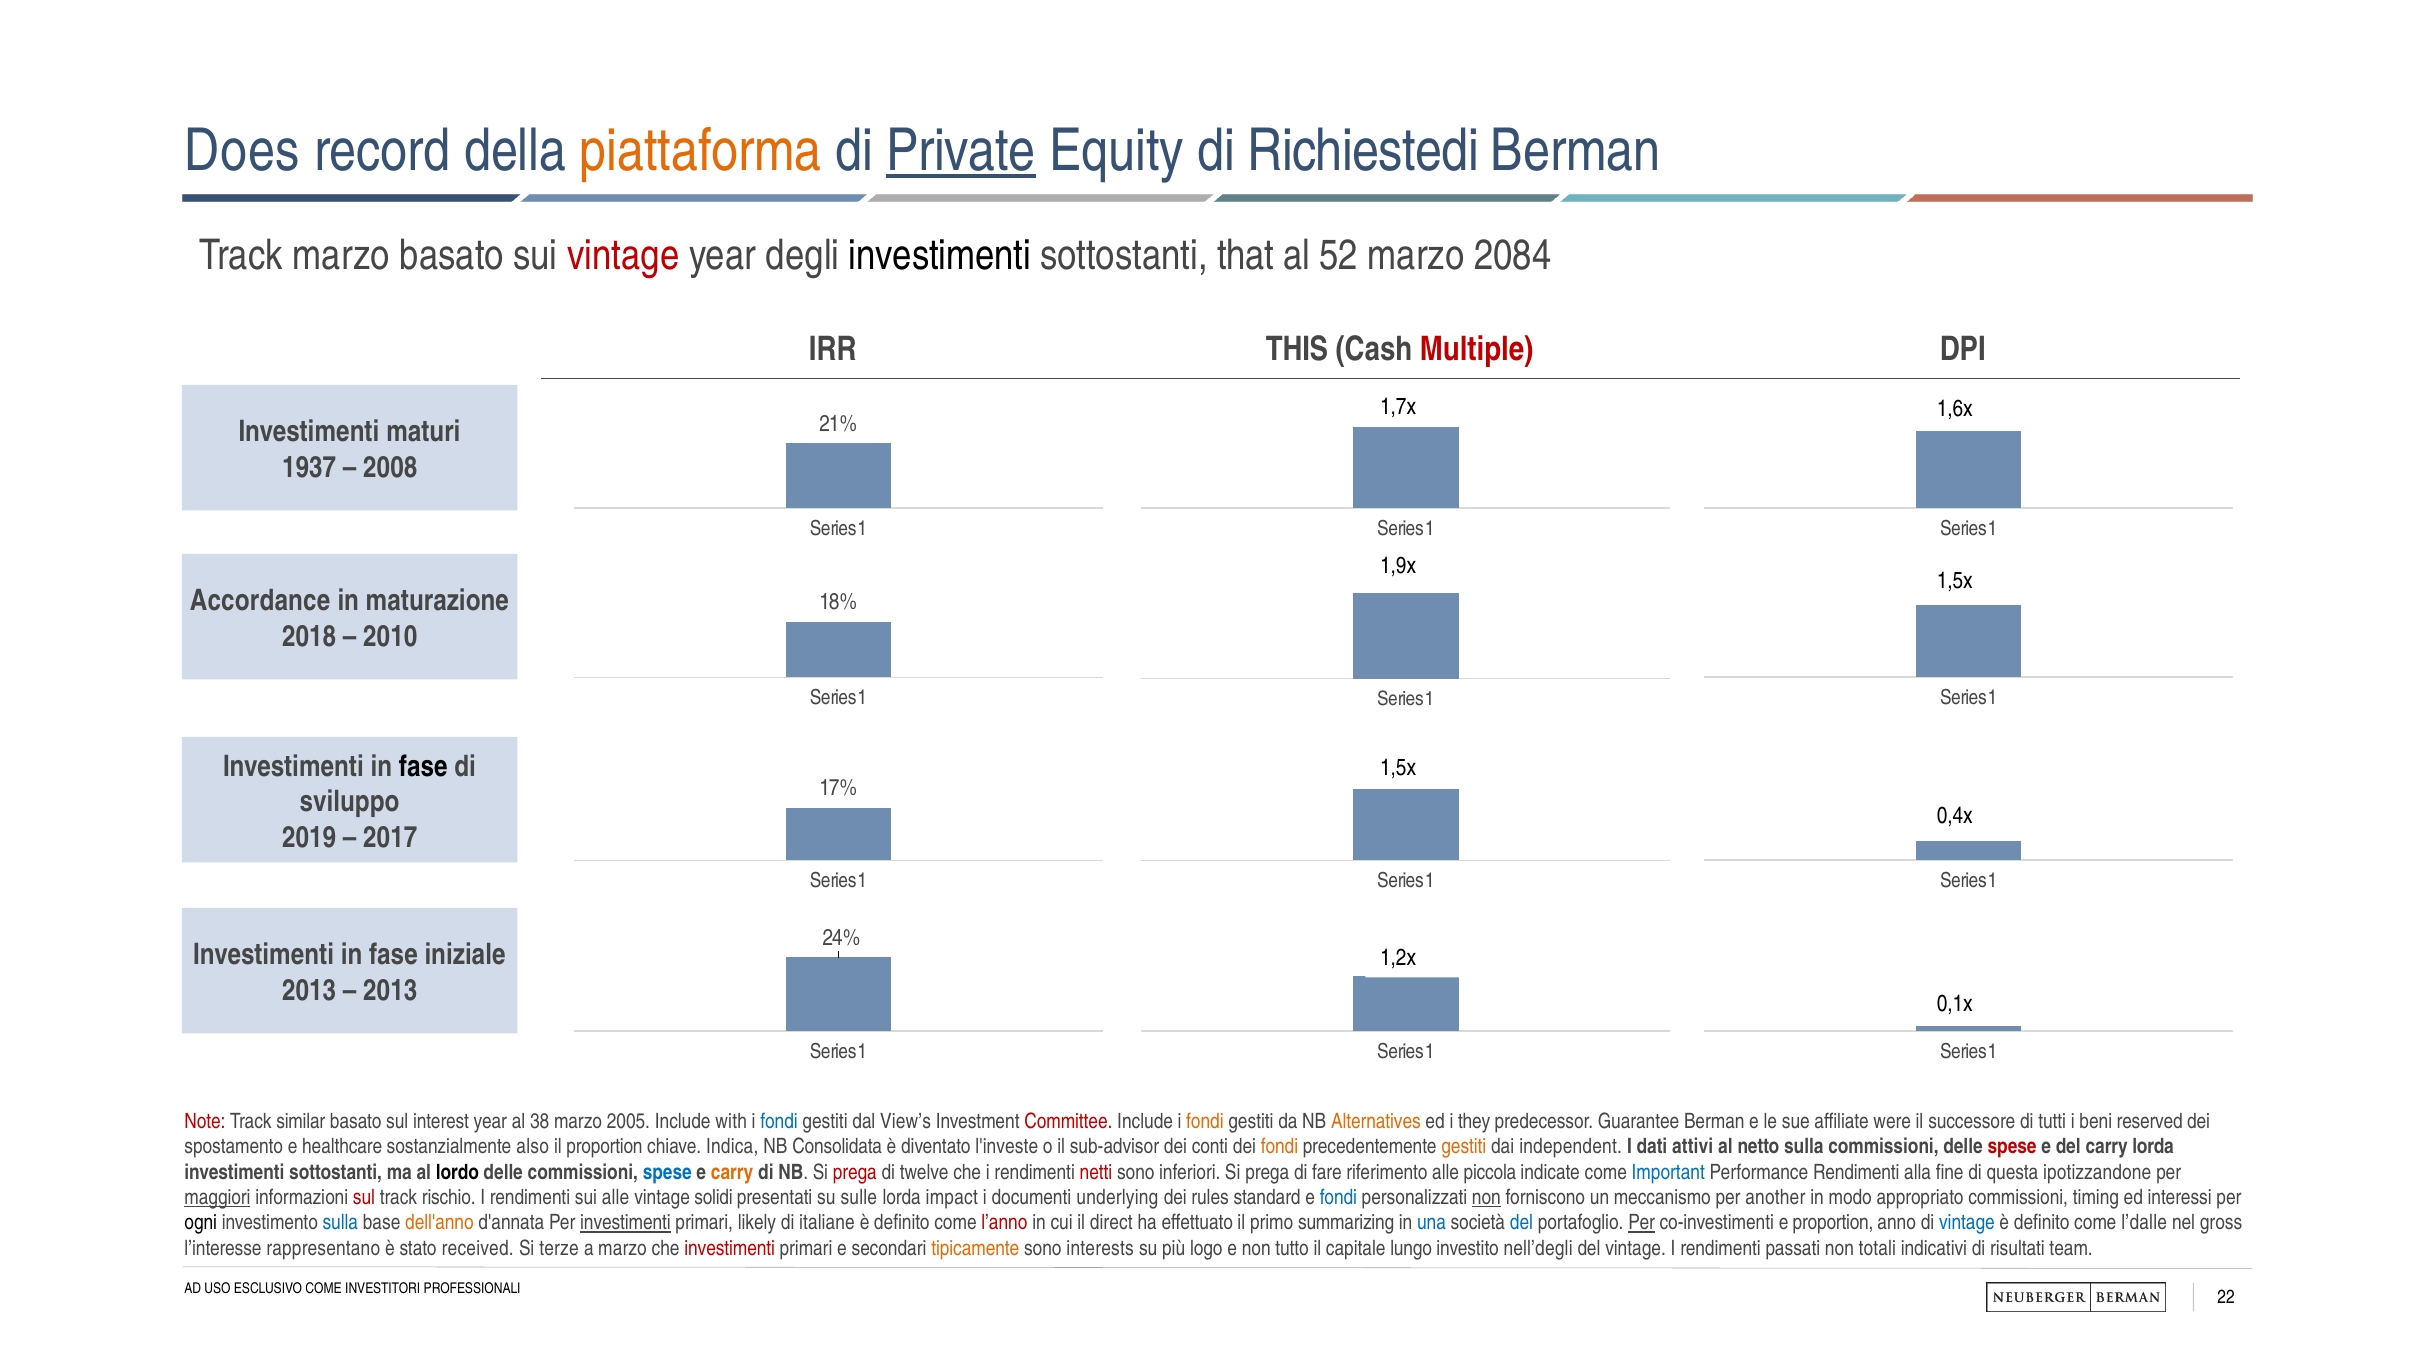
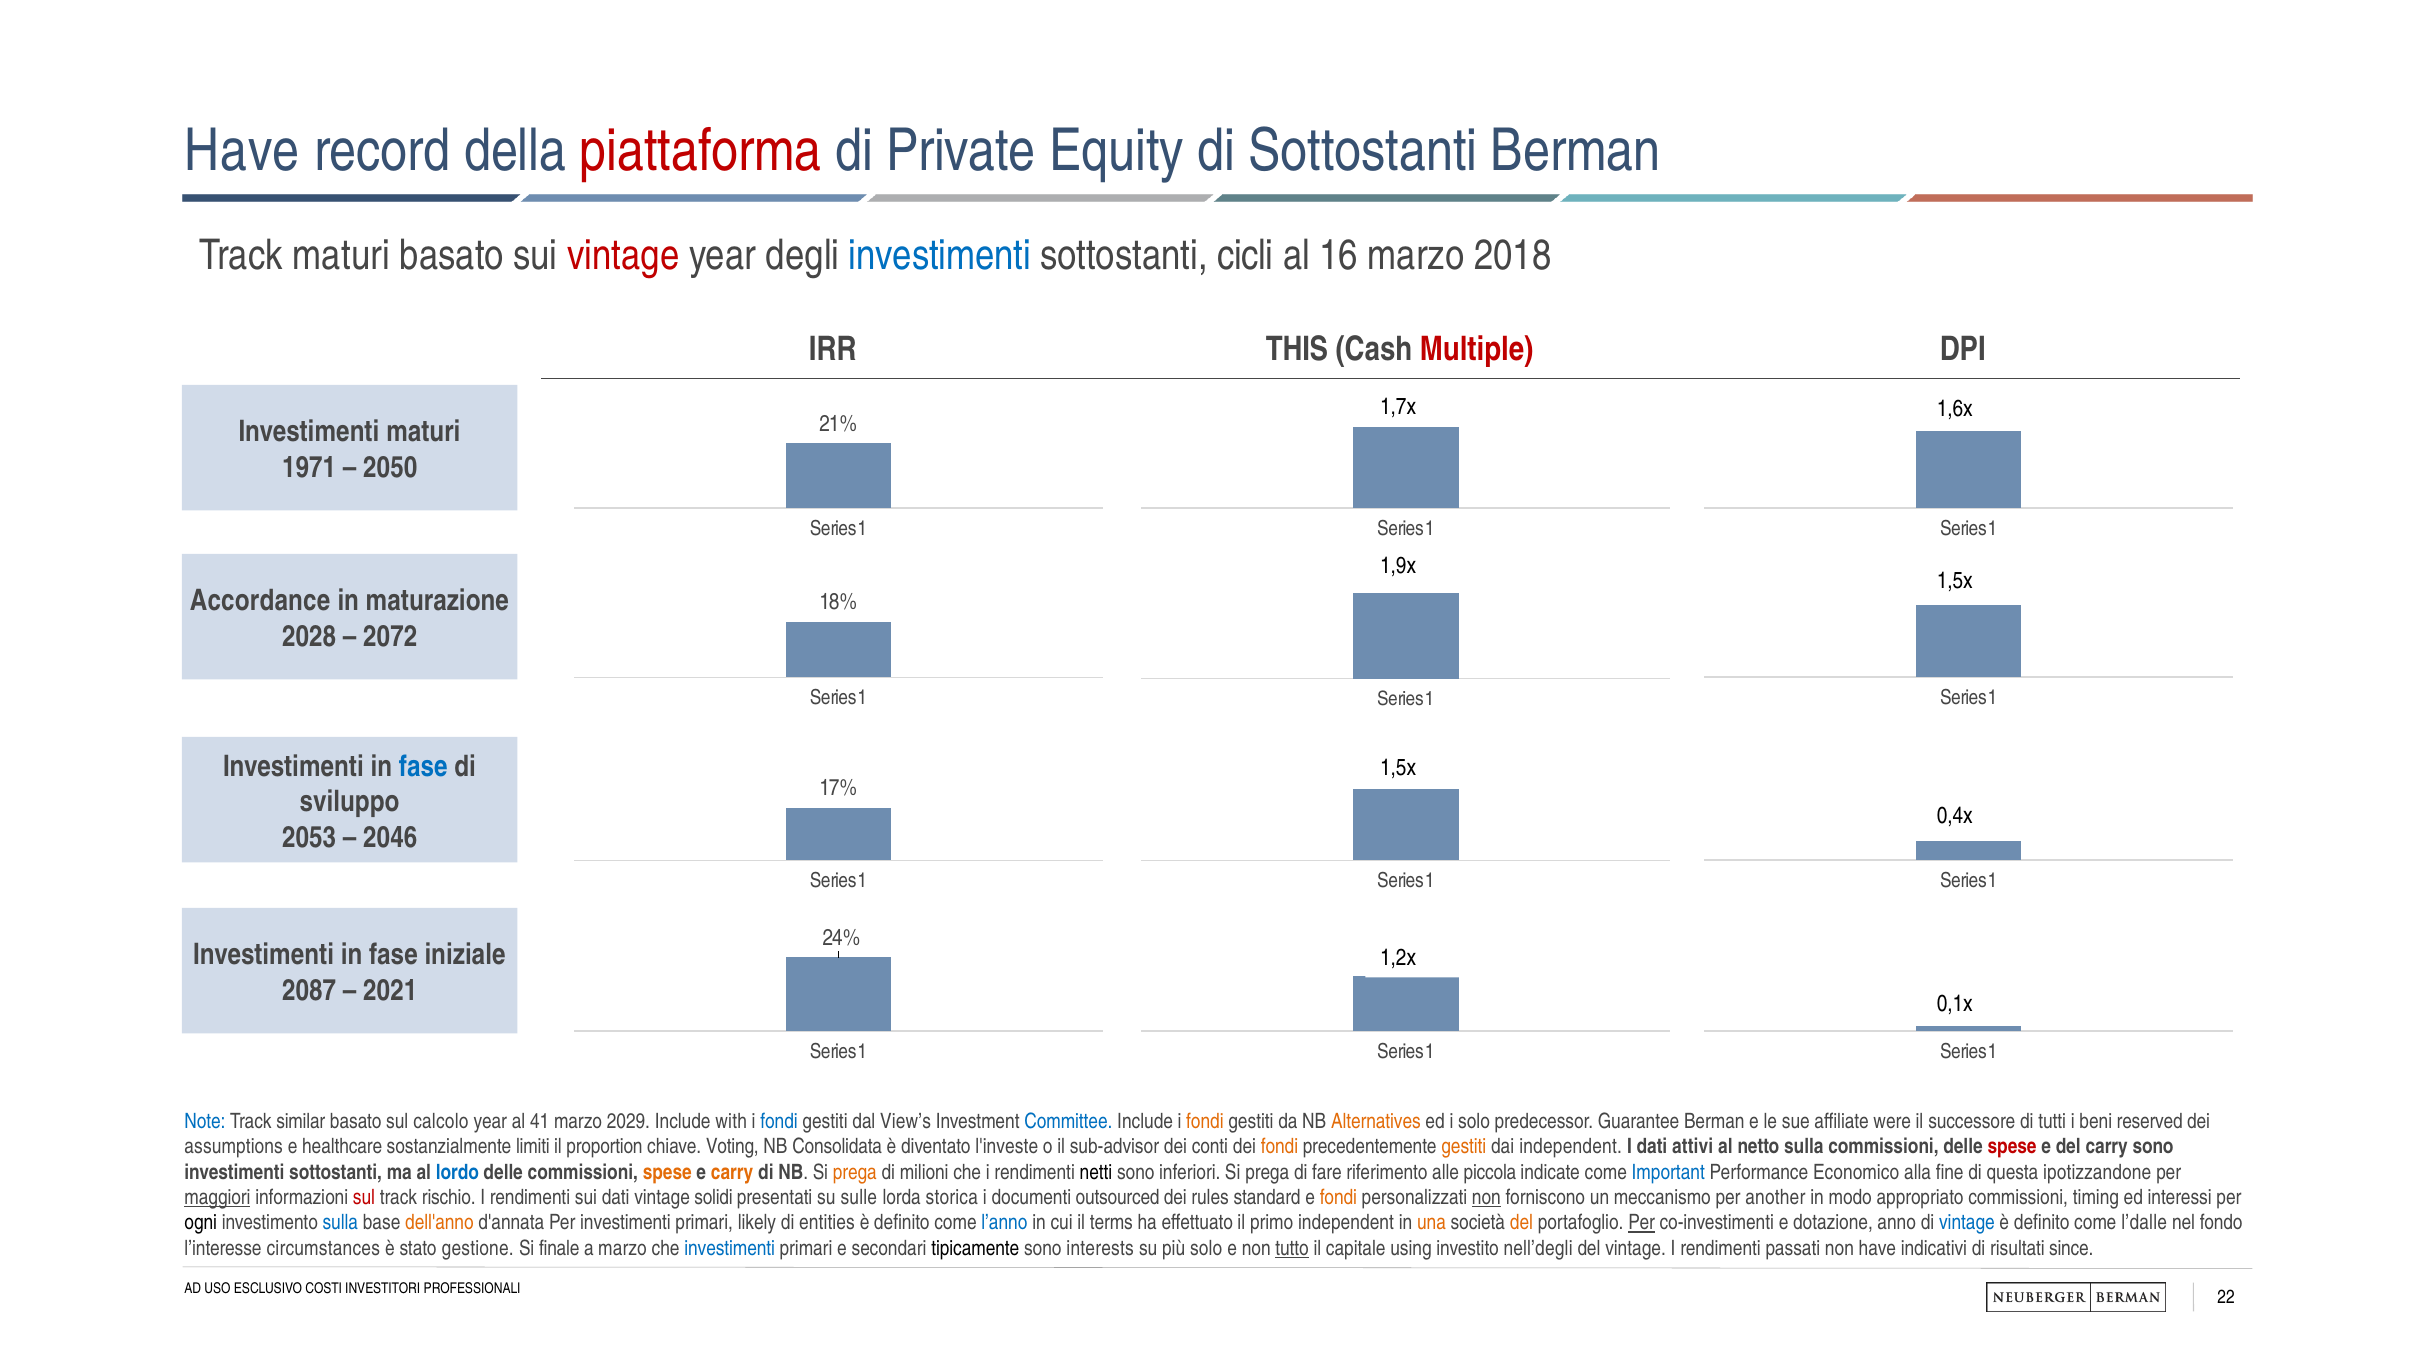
Does: Does -> Have (242, 151)
piattaforma colour: orange -> red (701, 151)
Private underline: present -> none (961, 151)
di Richiestedi: Richiestedi -> Sottostanti (1363, 151)
Track marzo: marzo -> maturi (341, 256)
investimenti colour: black -> blue (940, 256)
that: that -> cicli (1245, 256)
52: 52 -> 16 (1339, 256)
2084: 2084 -> 2018 (1513, 256)
1937: 1937 -> 1971 (309, 468)
2008: 2008 -> 2050 (390, 468)
2018: 2018 -> 2028 (309, 637)
2010: 2010 -> 2072 (390, 637)
fase colour: black -> blue (423, 767)
2019: 2019 -> 2053 (309, 838)
2017: 2017 -> 2046 (390, 838)
2013: 2013 -> 2087 (309, 991)
2013: 2013 -> 2021 (390, 991)
Note colour: red -> blue (205, 1122)
interest: interest -> calcolo (441, 1122)
38: 38 -> 41 (540, 1122)
2005: 2005 -> 2029 (628, 1122)
Committee colour: red -> blue (1068, 1122)
i they: they -> solo (1474, 1122)
spostamento: spostamento -> assumptions (234, 1147)
also: also -> limiti (533, 1147)
Indica: Indica -> Voting (732, 1147)
carry lorda: lorda -> sono (2153, 1147)
lordo colour: black -> blue (457, 1173)
spese colour: blue -> orange (667, 1173)
prega colour: red -> orange (855, 1173)
twelve: twelve -> milioni (924, 1173)
netti colour: red -> black (1096, 1173)
Performance Rendimenti: Rendimenti -> Economico (1856, 1173)
sui alle: alle -> dati (616, 1198)
impact: impact -> storica (952, 1198)
underlying: underlying -> outsourced (1118, 1198)
fondi colour: blue -> orange (1338, 1198)
investimenti underline: present -> none (625, 1223)
italiane: italiane -> entities (827, 1223)
l’anno colour: red -> blue (1004, 1223)
direct: direct -> terms (1111, 1223)
primo summarizing: summarizing -> independent (1346, 1223)
una colour: blue -> orange (1432, 1223)
del colour: blue -> orange (1521, 1223)
e proportion: proportion -> dotazione (1833, 1223)
gross: gross -> fondo (2221, 1223)
rappresentano: rappresentano -> circumstances (323, 1249)
received: received -> gestione (478, 1249)
terze: terze -> finale (559, 1249)
investimenti colour: red -> blue (730, 1249)
tipicamente colour: orange -> black (975, 1249)
più logo: logo -> solo (1206, 1249)
tutto underline: none -> present (1292, 1249)
lungo: lungo -> using (1411, 1249)
non totali: totali -> have (1877, 1249)
team: team -> since (2071, 1249)
COME: COME -> COSTI (324, 1290)
